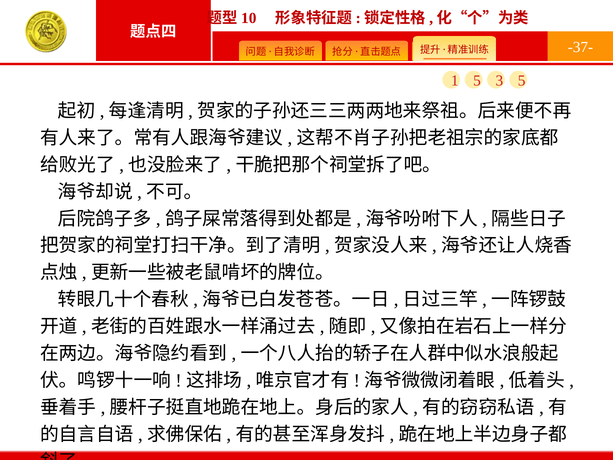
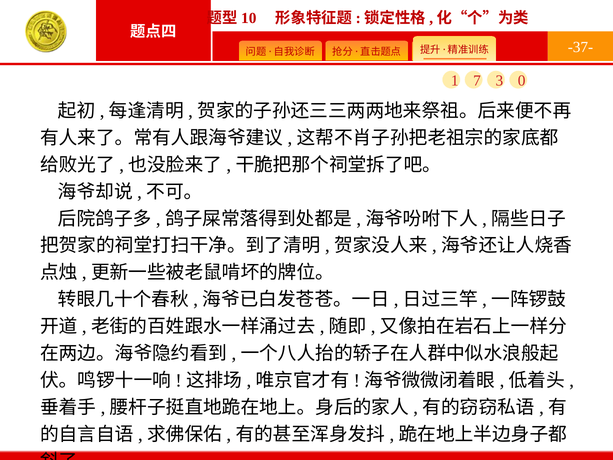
1 5: 5 -> 7 (477, 81)
3 5: 5 -> 0 (522, 81)
